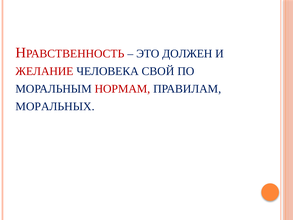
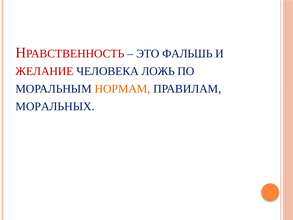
ДОЛЖЕН: ДОЛЖЕН -> ФАЛЬШЬ (187, 53)
СВОЙ: СВОЙ -> ЛОЖЬ (158, 71)
НОРМАМ colour: red -> orange (122, 89)
